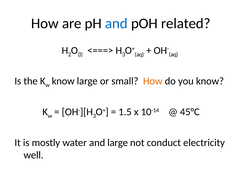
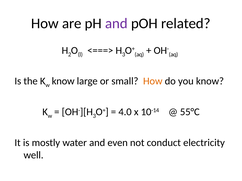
and colour: blue -> purple (116, 23)
1.5: 1.5 -> 4.0 (125, 112)
45°C: 45°C -> 55°C (190, 112)
and large: large -> even (118, 143)
